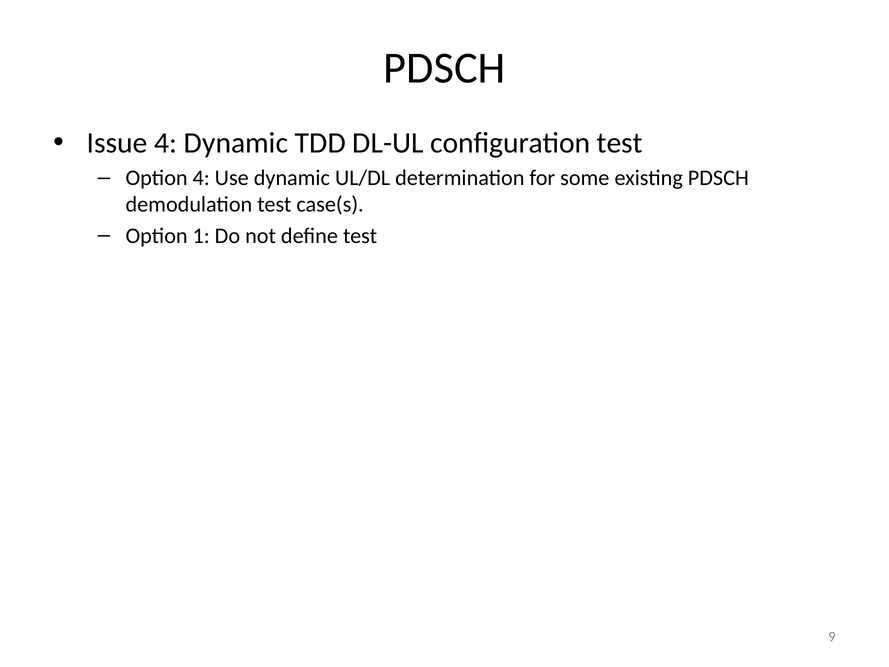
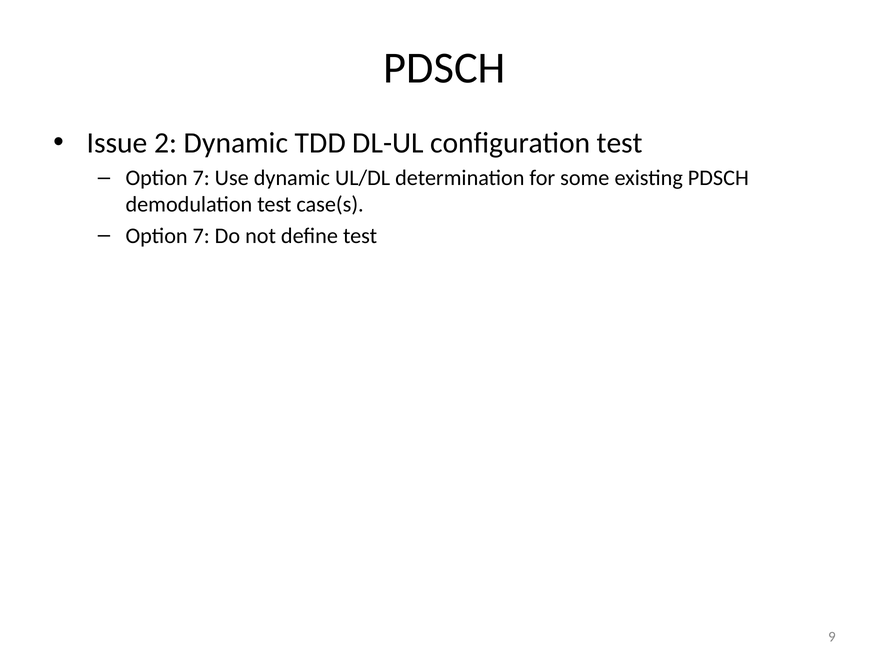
Issue 4: 4 -> 2 (166, 143)
4: 4 -> 7 (201, 178)
1: 1 -> 7 (201, 236)
